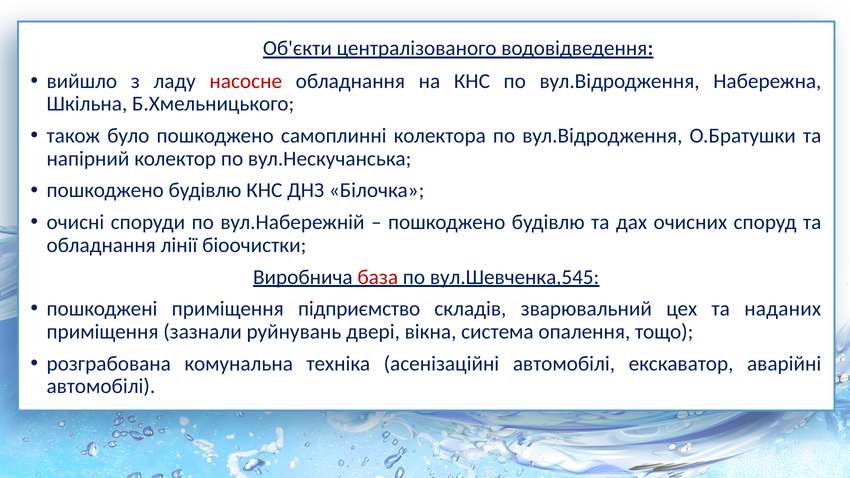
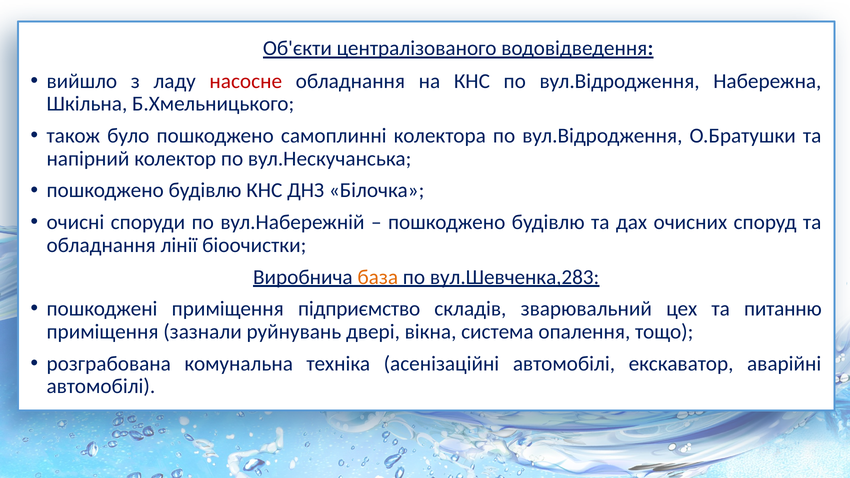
база colour: red -> orange (378, 277)
вул.Шевченка,545: вул.Шевченка,545 -> вул.Шевченка,283 (515, 277)
наданих: наданих -> питанню (783, 309)
